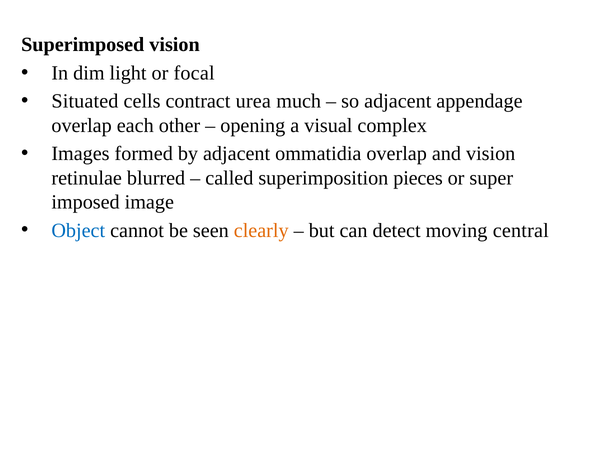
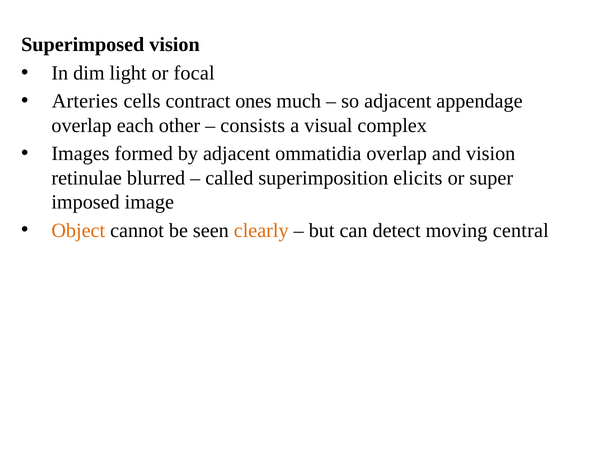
Situated: Situated -> Arteries (85, 101)
urea: urea -> ones (253, 101)
opening: opening -> consists (253, 125)
pieces: pieces -> elicits (418, 178)
Object colour: blue -> orange (78, 230)
